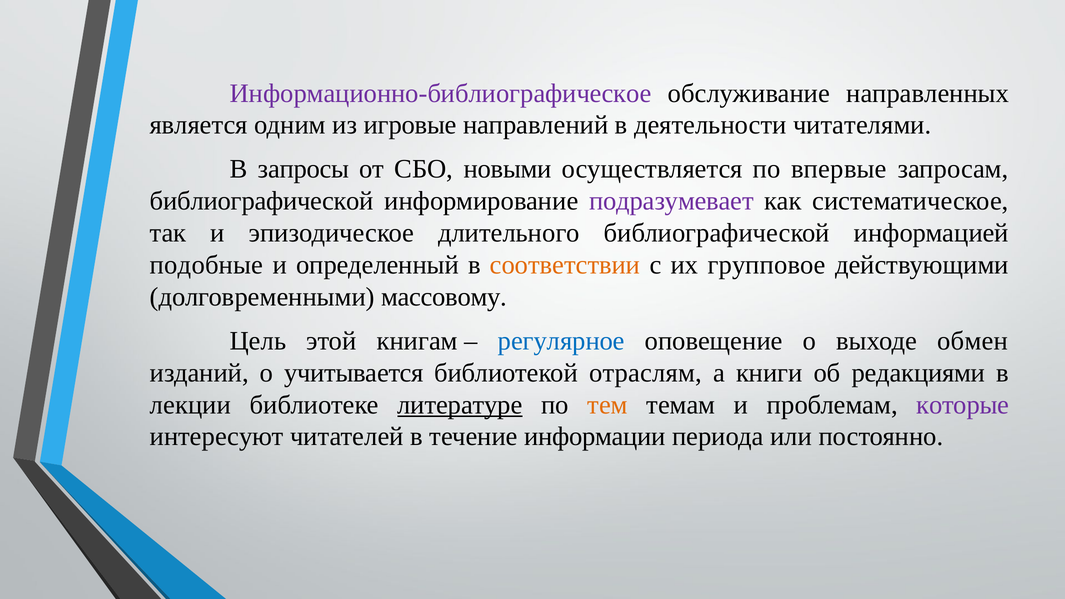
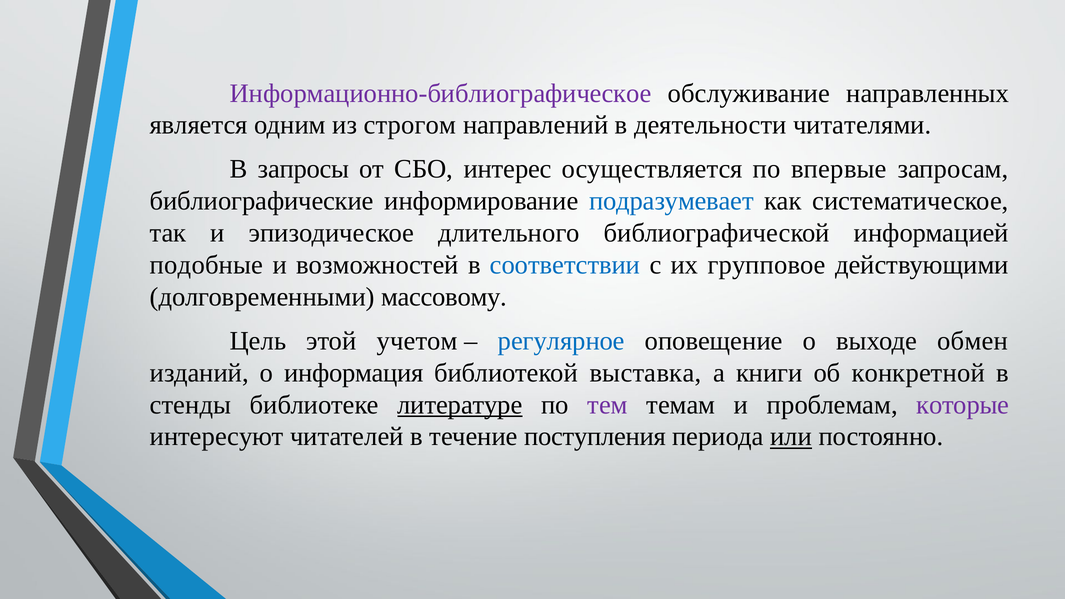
игровые: игровые -> строгом (410, 125)
новыми: новыми -> интерес (508, 169)
библиографической: библиографической -> библиографические (262, 201)
подразумевает colour: purple -> blue (671, 201)
определенный: определенный -> возможностей (377, 265)
соответствии colour: orange -> blue (565, 265)
книгам: книгам -> учетом (417, 341)
учитывается: учитывается -> информация (354, 373)
отраслям: отраслям -> выставка (645, 373)
редакциями: редакциями -> конкретной (918, 373)
лекции: лекции -> стенды (190, 405)
тем colour: orange -> purple (608, 405)
информации: информации -> поступления (595, 437)
или underline: none -> present (791, 437)
